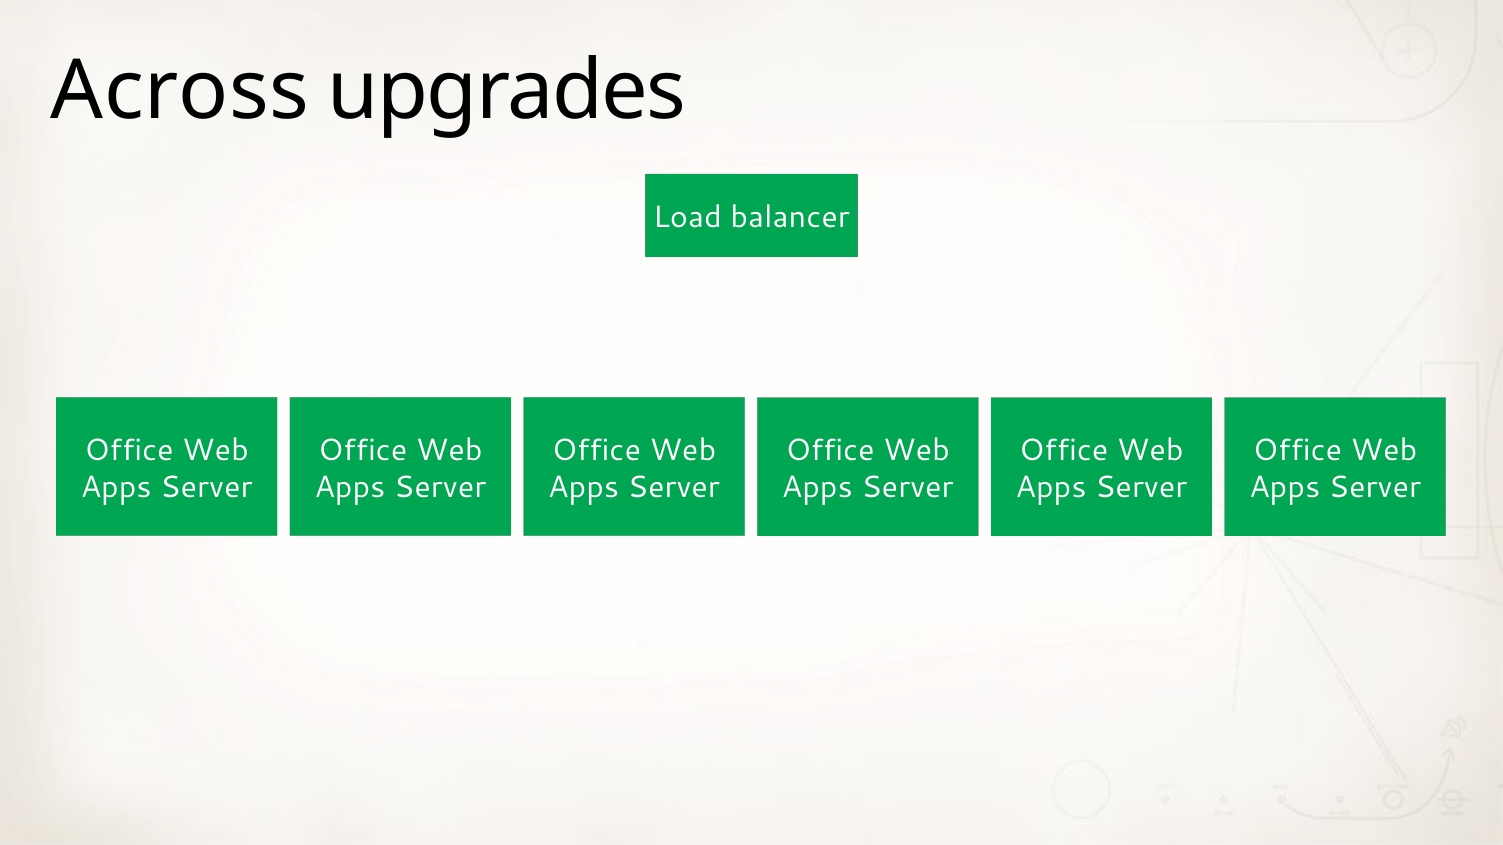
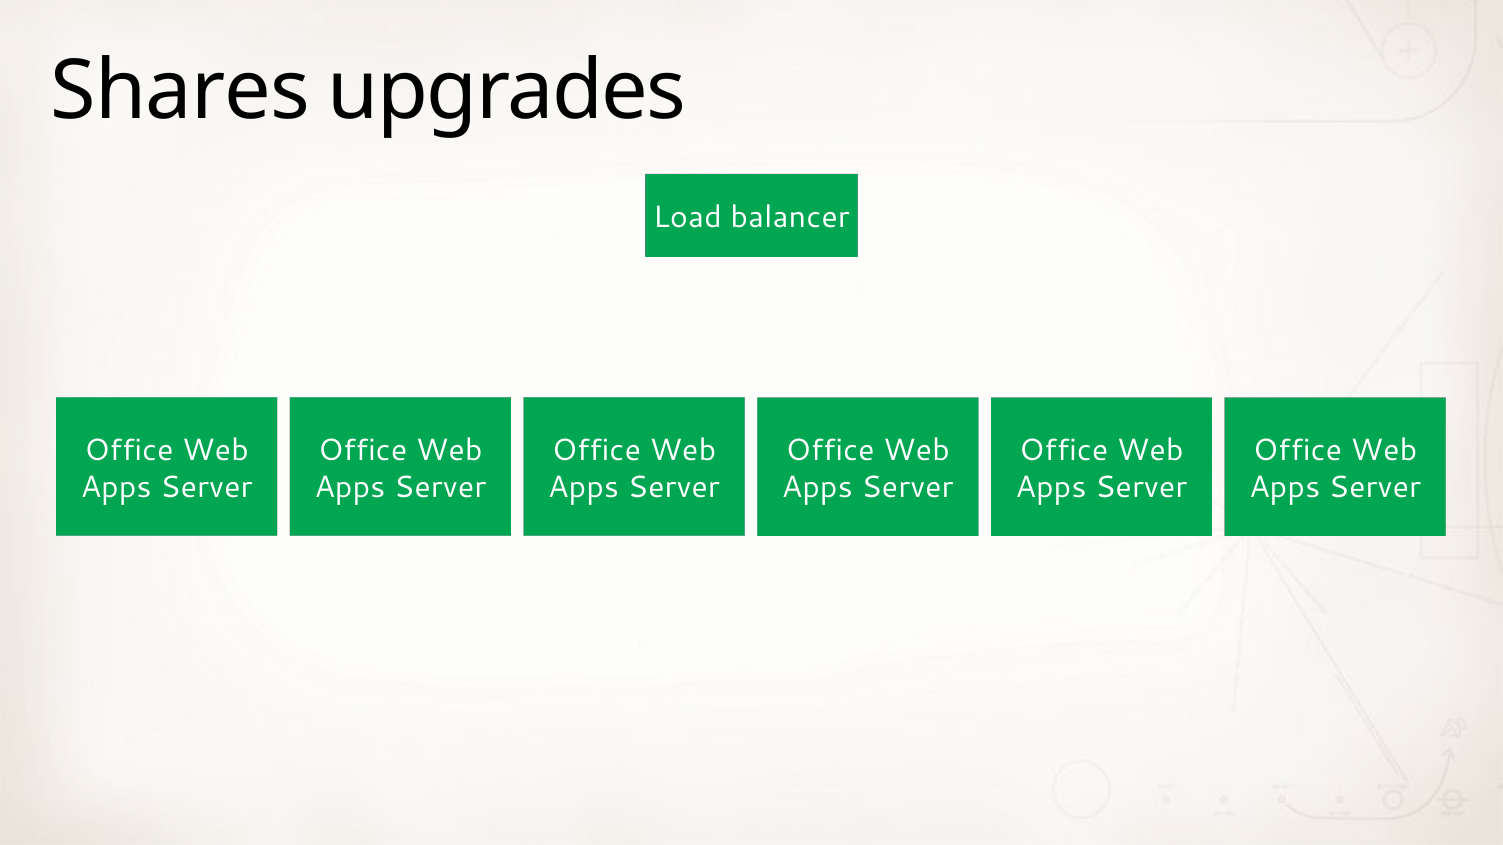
Across: Across -> Shares (181, 91)
